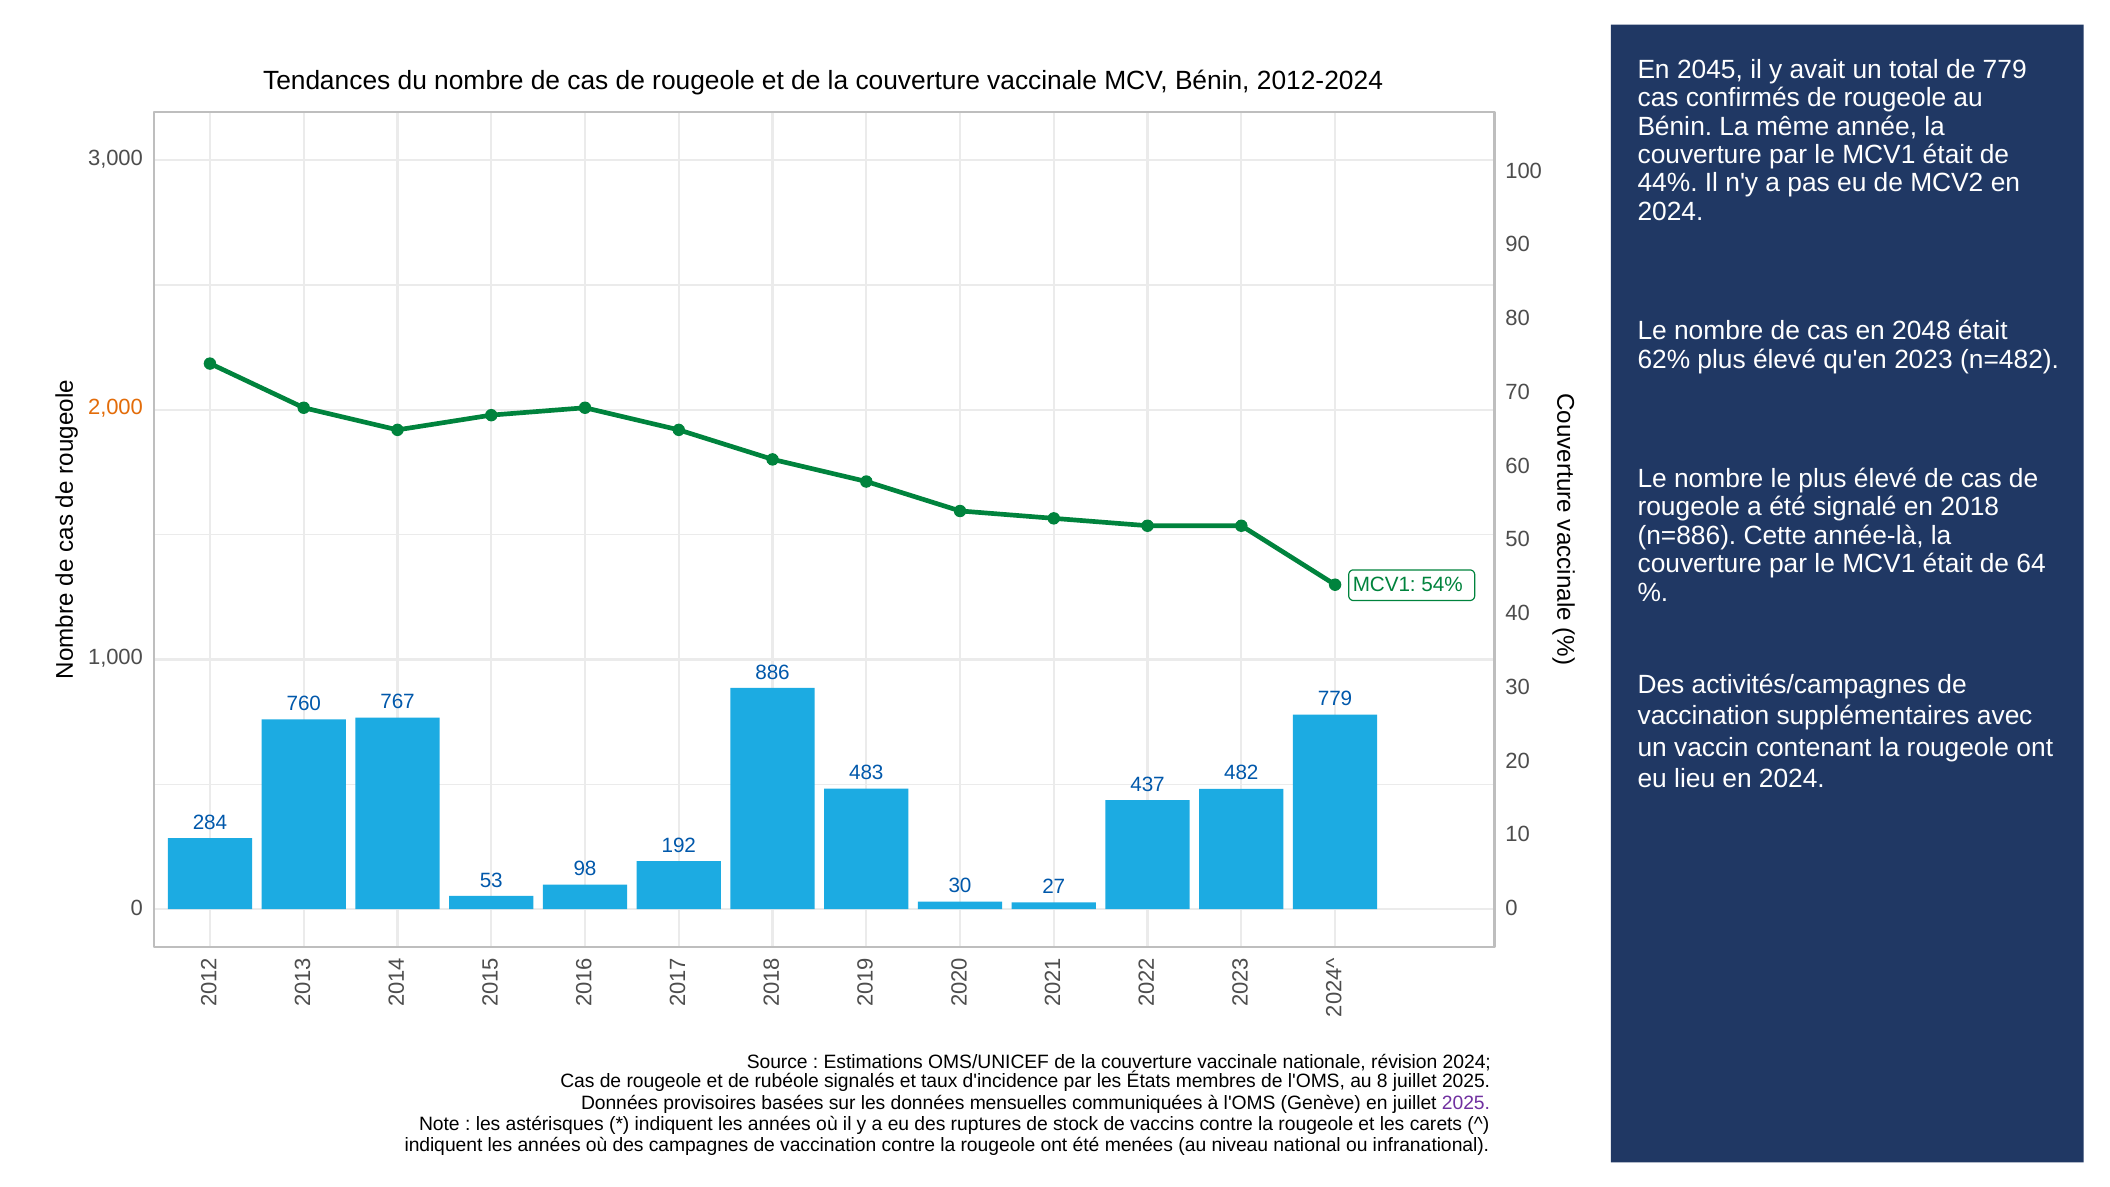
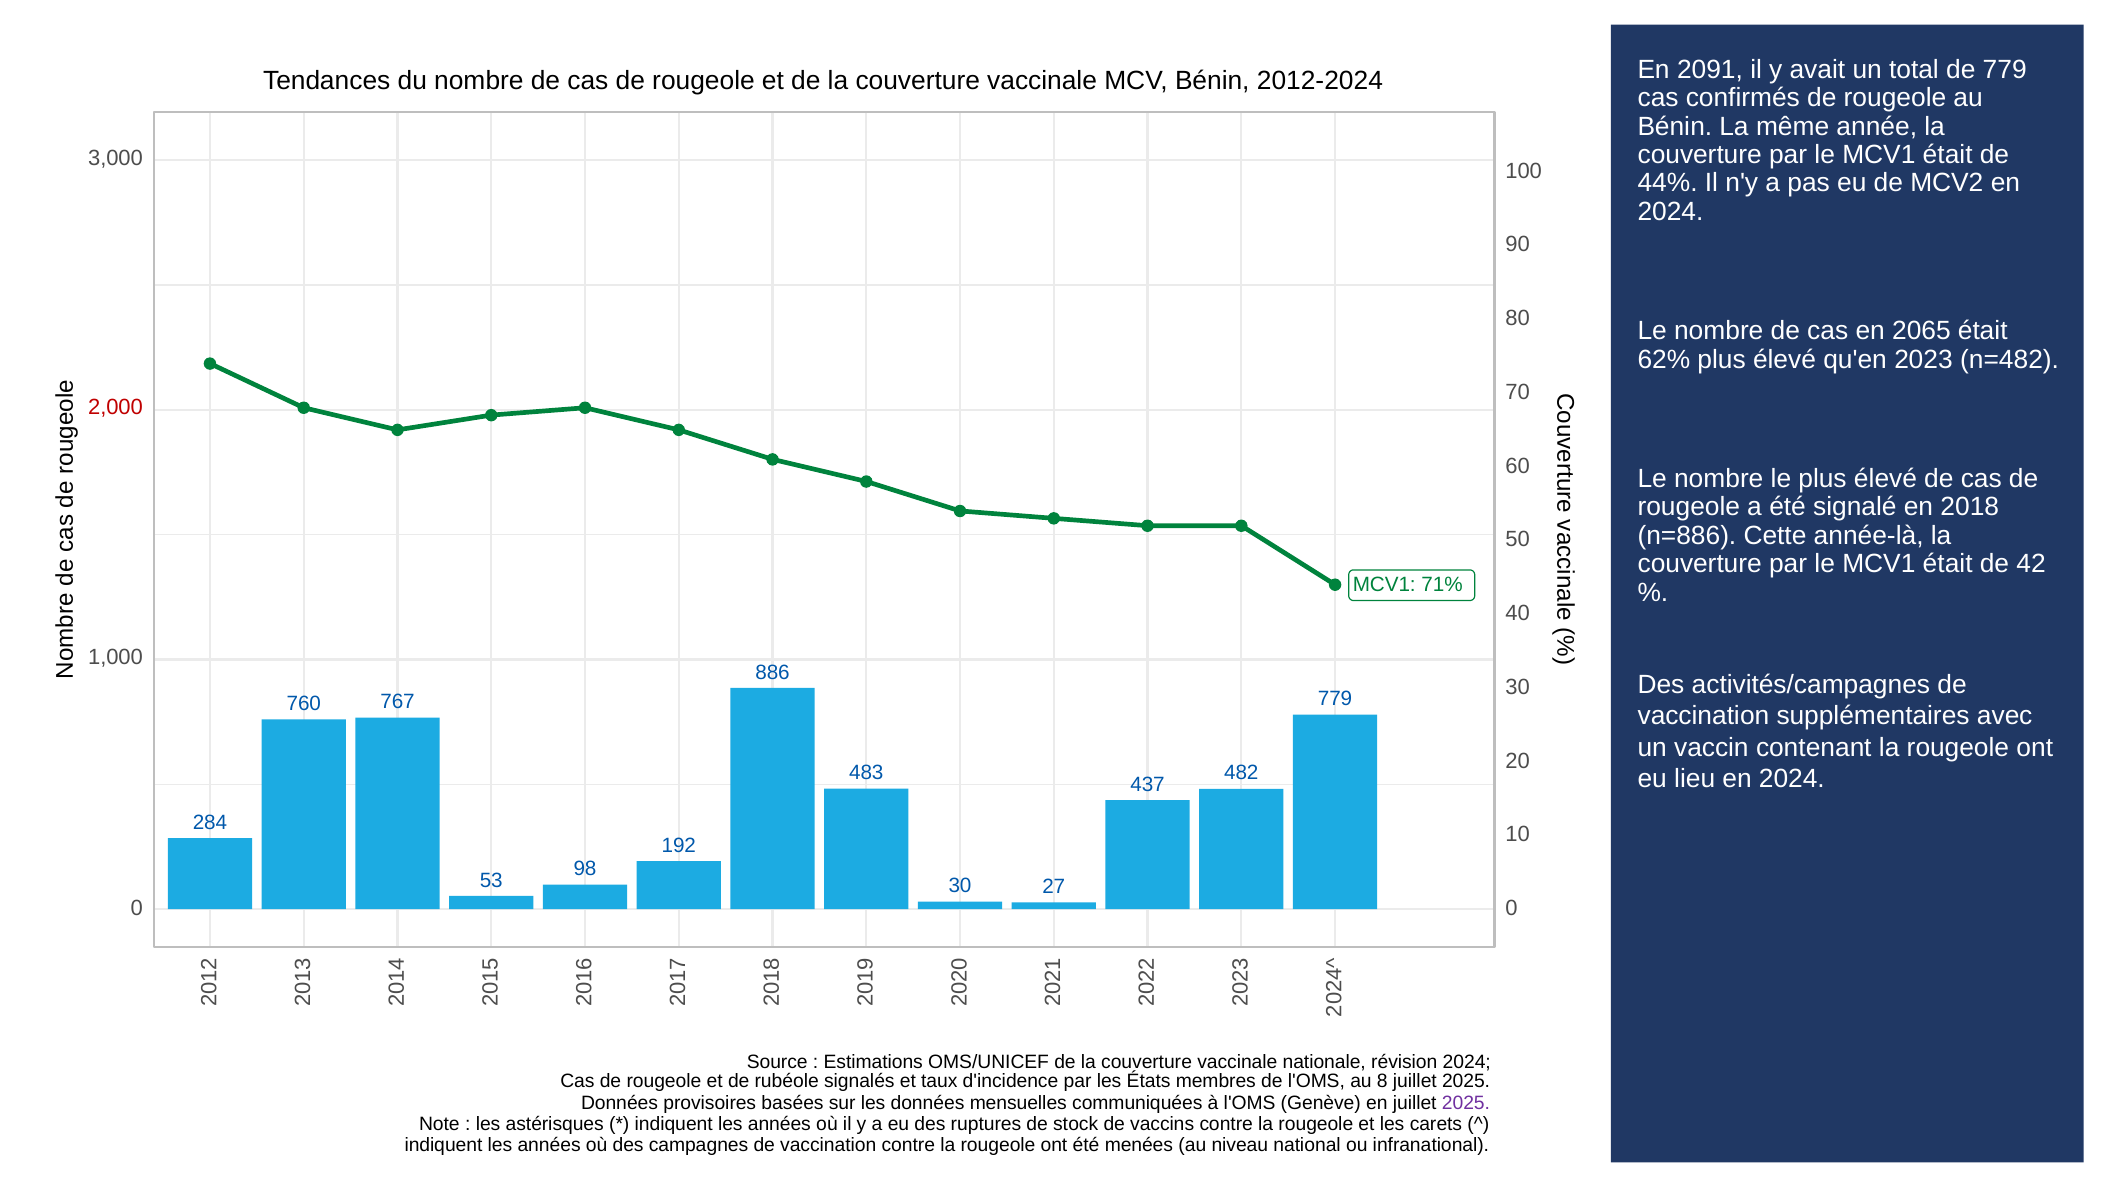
2045: 2045 -> 2091 (1710, 69)
2048: 2048 -> 2065 (1921, 331)
2,000 colour: orange -> red (116, 407)
64: 64 -> 42 (2031, 564)
54%: 54% -> 71% (1442, 584)
